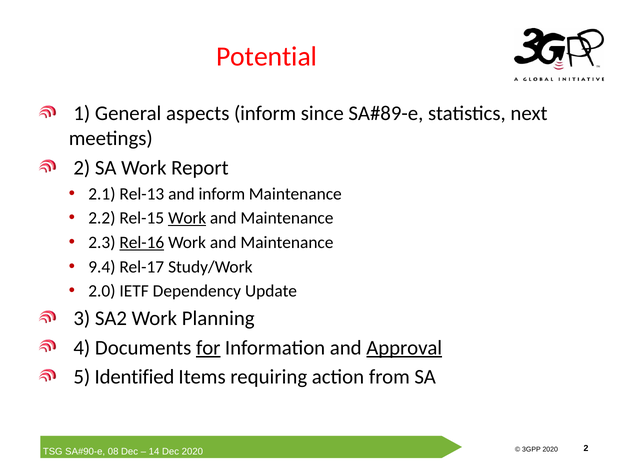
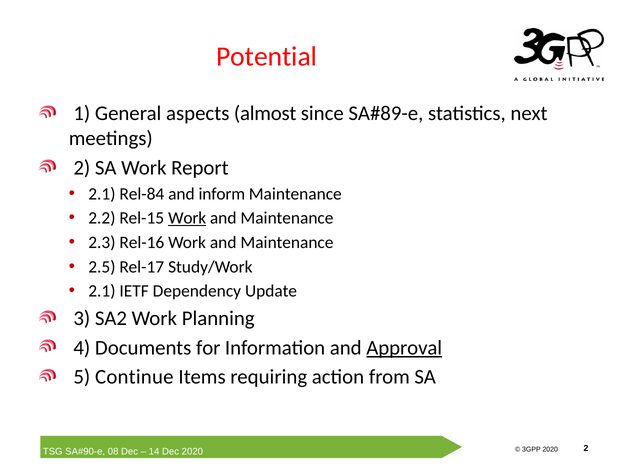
aspects inform: inform -> almost (265, 113)
Rel-13: Rel-13 -> Rel-84 (142, 194)
Rel-16 underline: present -> none (142, 242)
9.4: 9.4 -> 2.5 (102, 267)
2.0: 2.0 -> 2.1 (102, 291)
for underline: present -> none (208, 347)
Identified: Identified -> Continue (134, 377)
